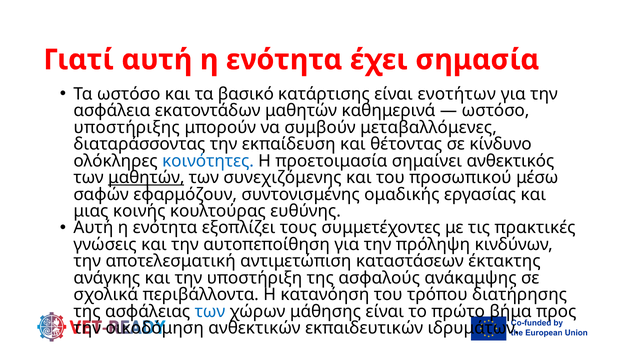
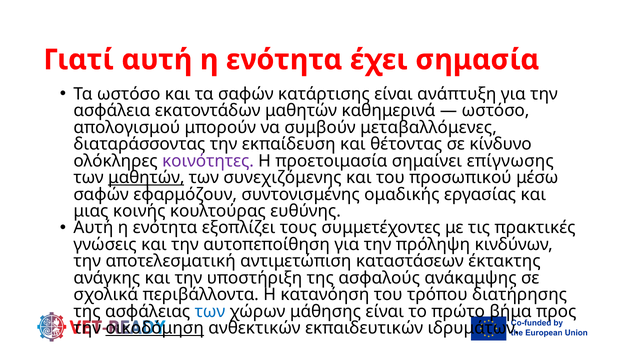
τα βασικό: βασικό -> σαφών (246, 94)
ενοτήτων: ενοτήτων -> ανάπτυξη (457, 94)
υποστήριξης: υποστήριξης -> απολογισμού (127, 127)
κοινότητες colour: blue -> purple (208, 161)
ανθεκτικός: ανθεκτικός -> επίγνωσης (510, 161)
οικοδόμηση underline: none -> present (155, 328)
